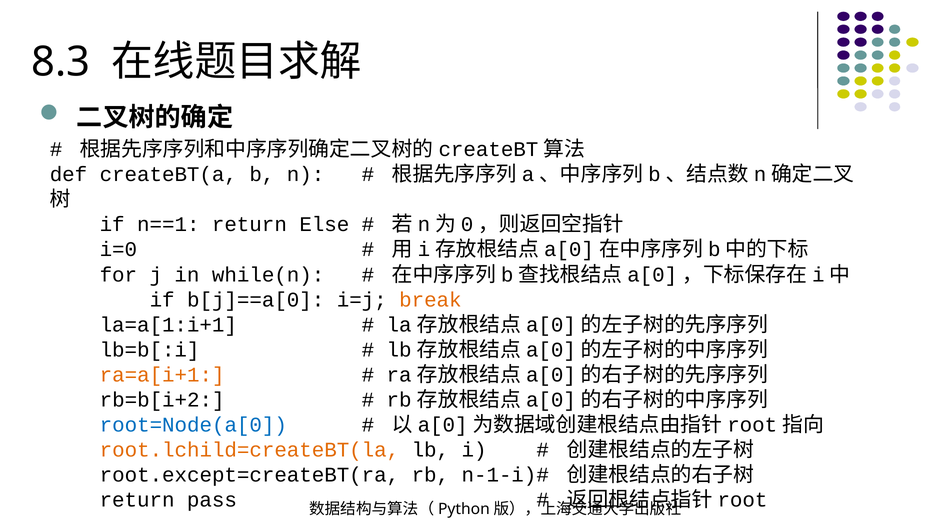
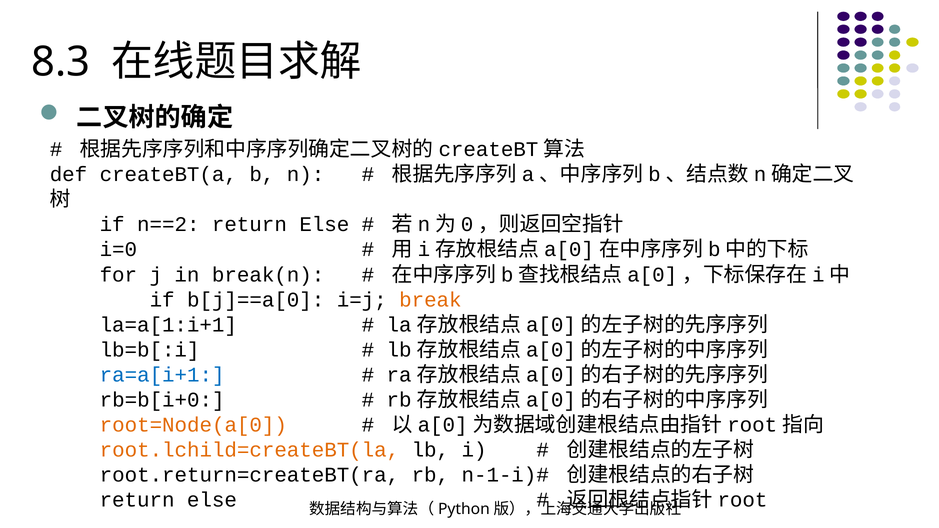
n==1: n==1 -> n==2 (168, 225)
while(n: while(n -> break(n (268, 275)
ra=a[i+1 colour: orange -> blue (162, 375)
rb=b[i+2: rb=b[i+2 -> rb=b[i+0 (162, 400)
root=Node(a[0 colour: blue -> orange (193, 425)
root.except=createBT(ra: root.except=createBT(ra -> root.return=createBT(ra (249, 475)
pass: pass -> else (212, 500)
